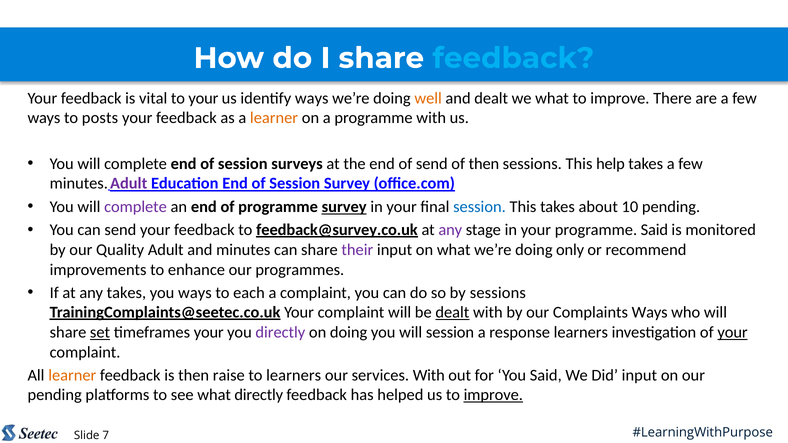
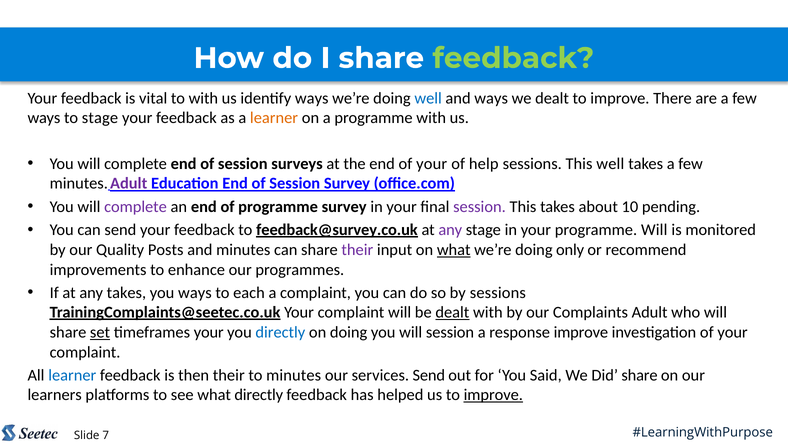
feedback colour: light blue -> light green (513, 58)
to your: your -> with (203, 98)
well colour: orange -> blue (428, 98)
and dealt: dealt -> ways (491, 98)
we what: what -> dealt (552, 98)
to posts: posts -> stage (100, 118)
end of send: send -> your (432, 164)
of then: then -> help (484, 164)
This help: help -> well (610, 164)
survey underline: present -> none (344, 207)
session colour: blue -> purple (479, 207)
programme Said: Said -> Will (654, 230)
Quality Adult: Adult -> Posts (166, 250)
what underline: none -> present (454, 250)
Complaints Ways: Ways -> Adult (650, 313)
directly colour: purple -> blue (280, 333)
response learners: learners -> improve (581, 333)
your underline: present -> none (733, 333)
learner colour: orange -> blue (72, 375)
then raise: raise -> their (229, 375)
to learners: learners -> minutes (294, 375)
services With: With -> Send (429, 375)
Did input: input -> share (640, 375)
pending: pending -> learners (55, 395)
